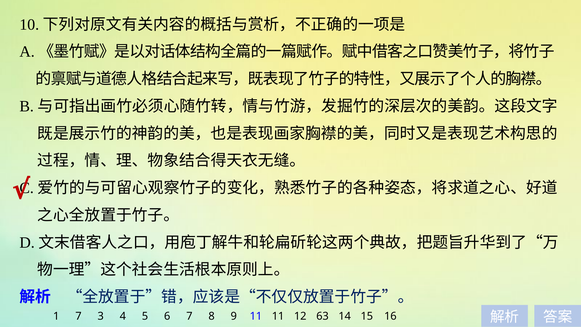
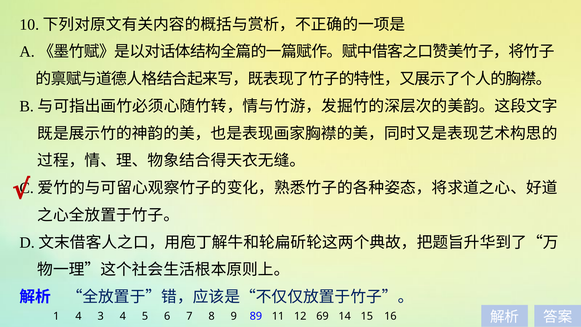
1 7: 7 -> 4 (78, 316)
9 11: 11 -> 89 (256, 316)
63: 63 -> 69 (322, 316)
